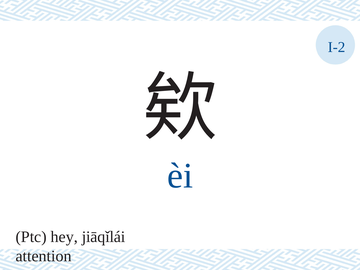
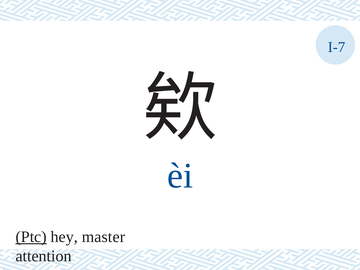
I-2: I-2 -> I-7 (337, 47)
Ptc underline: none -> present (31, 237)
jiāqǐlái: jiāqǐlái -> master (103, 237)
